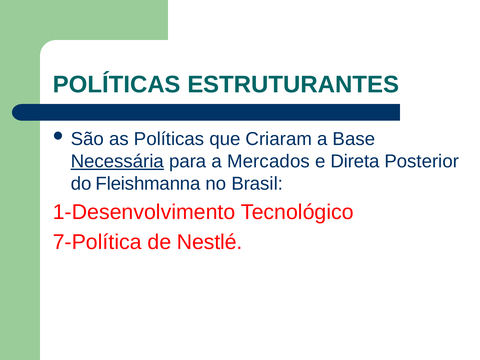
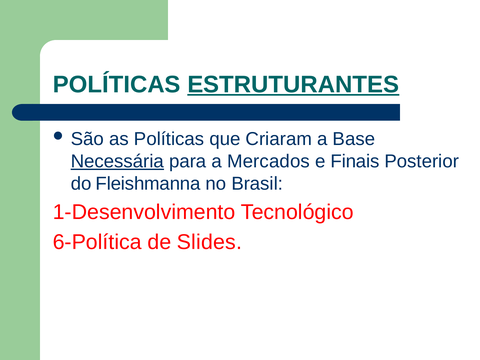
ESTRUTURANTES underline: none -> present (293, 84)
Direta: Direta -> Finais (355, 161)
7-Política: 7-Política -> 6-Política (97, 242)
Nestlé: Nestlé -> Slides (209, 242)
